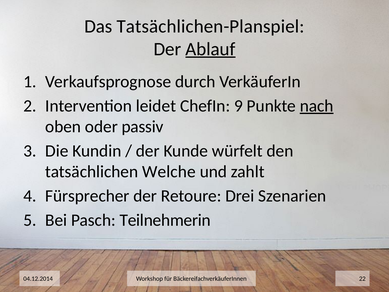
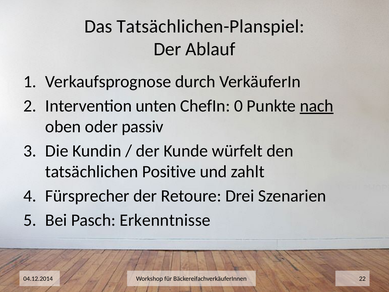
Ablauf underline: present -> none (210, 49)
leidet: leidet -> unten (156, 106)
9: 9 -> 0 (238, 106)
Welche: Welche -> Positive (169, 172)
Teilnehmerin: Teilnehmerin -> Erkenntnisse (165, 220)
